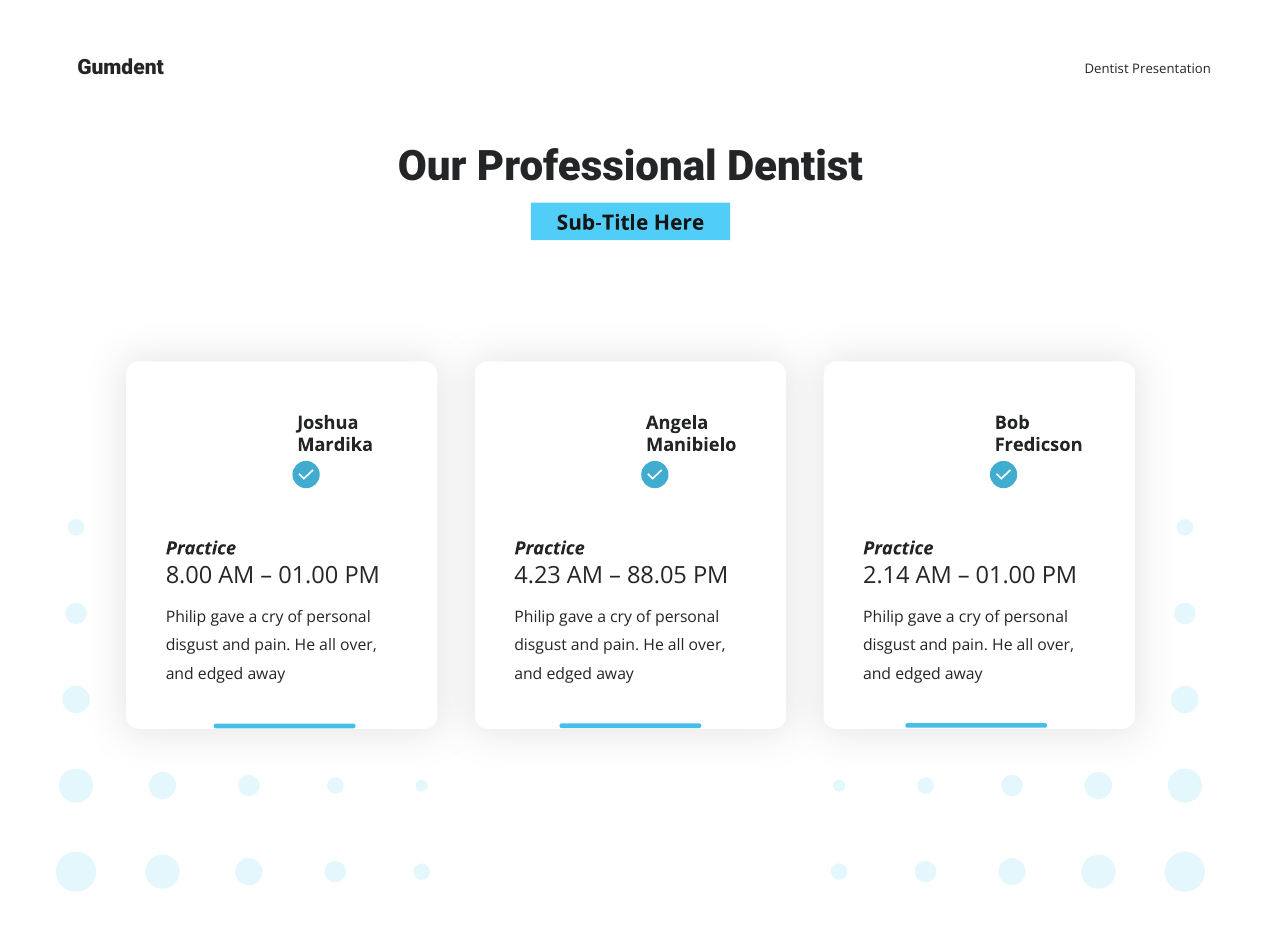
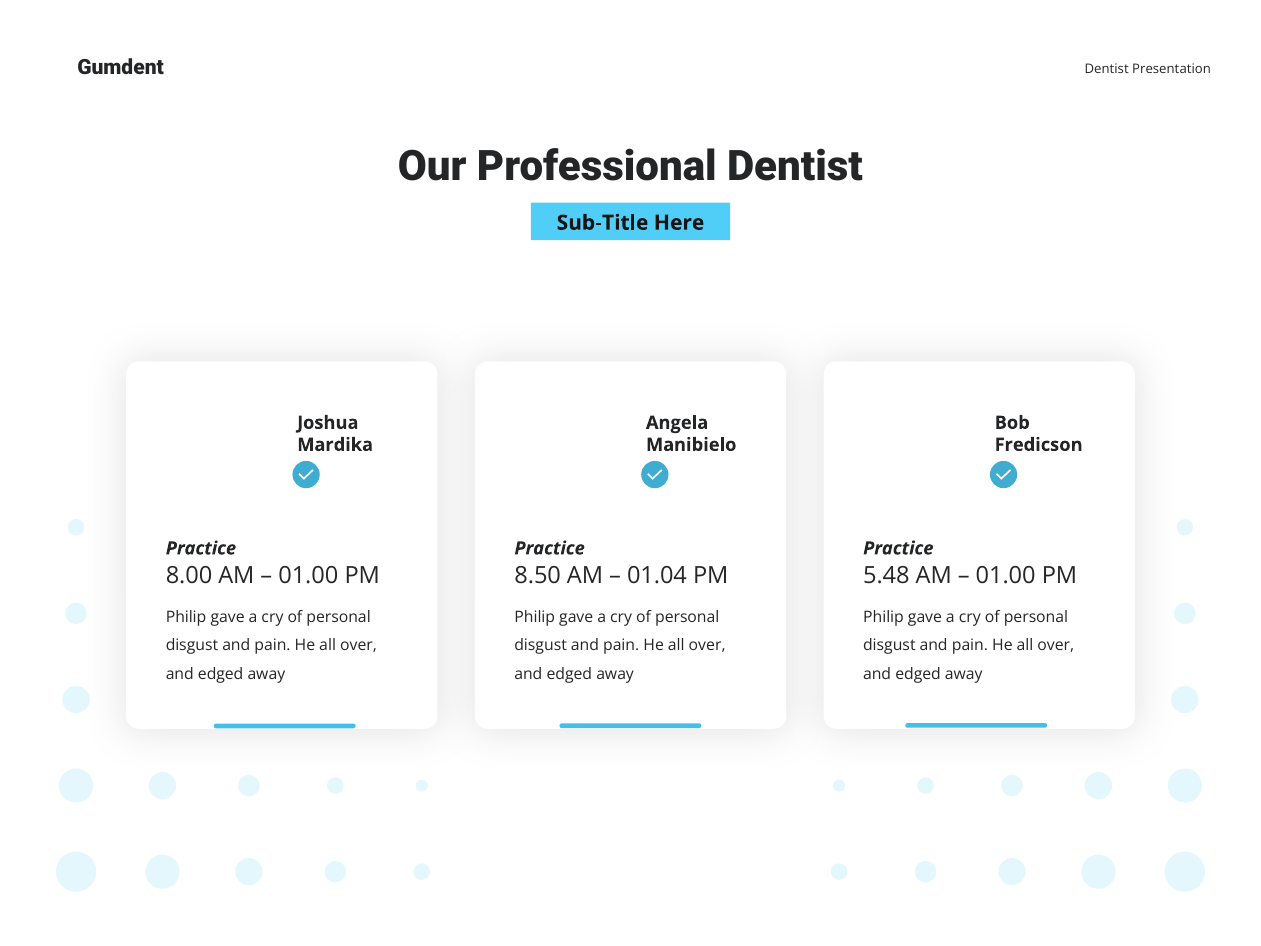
4.23: 4.23 -> 8.50 (538, 576)
88.05: 88.05 -> 01.04 (657, 576)
2.14: 2.14 -> 5.48 (886, 576)
